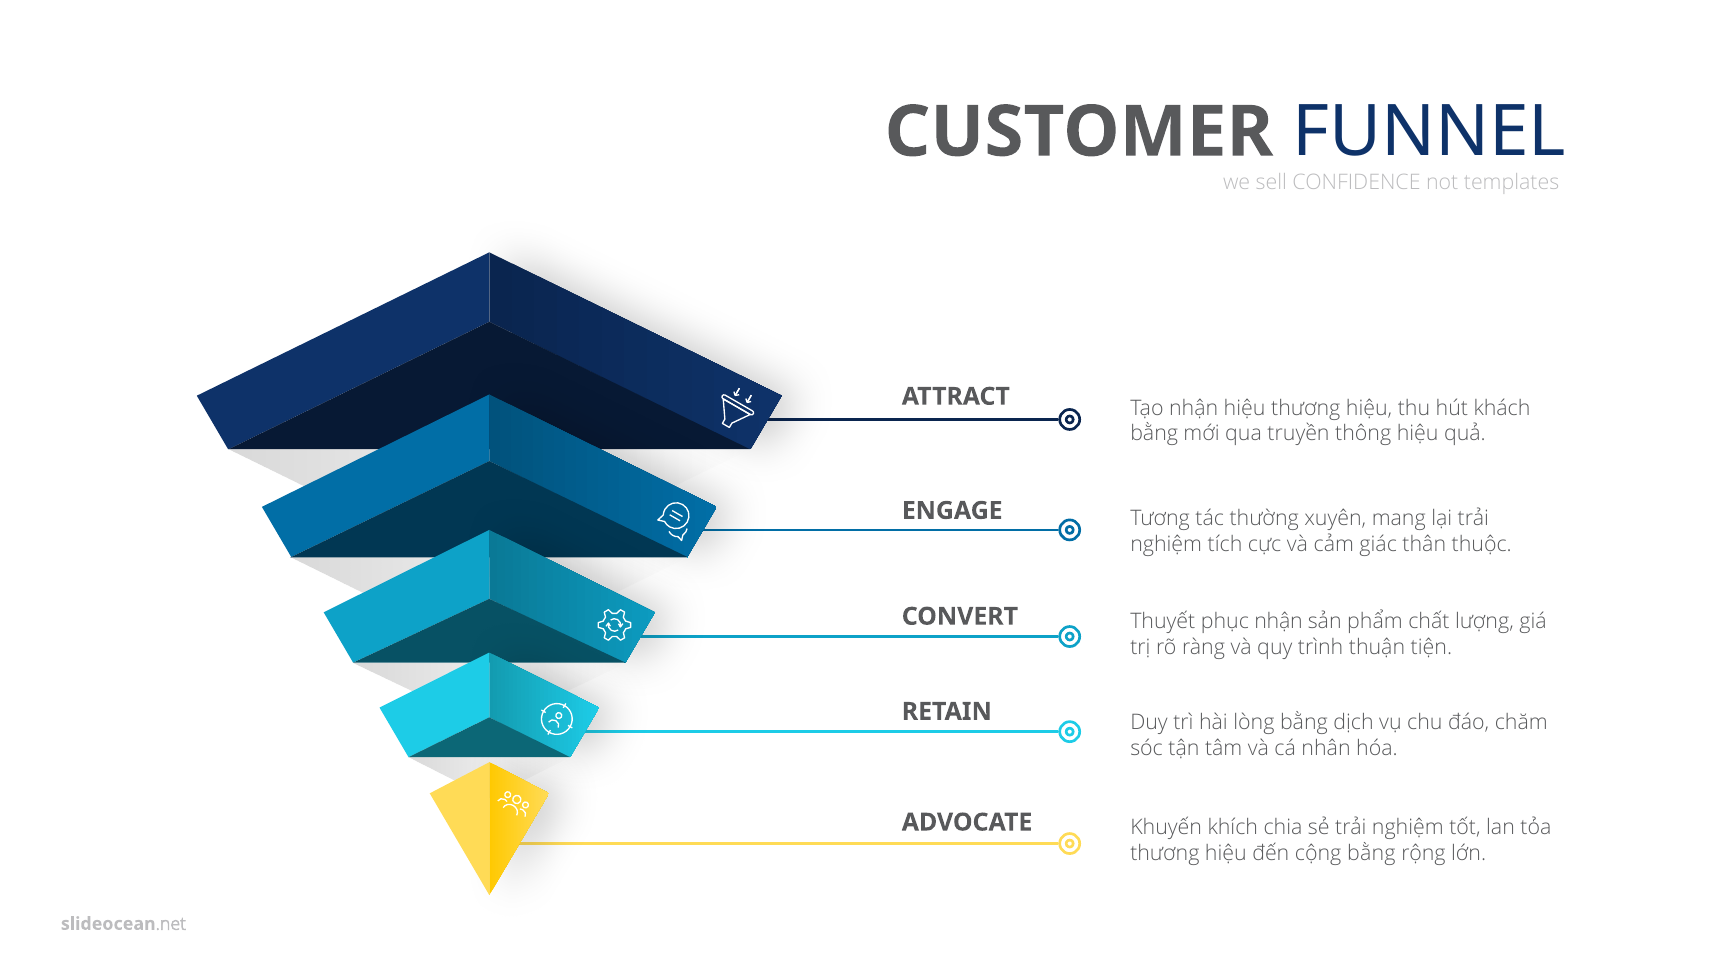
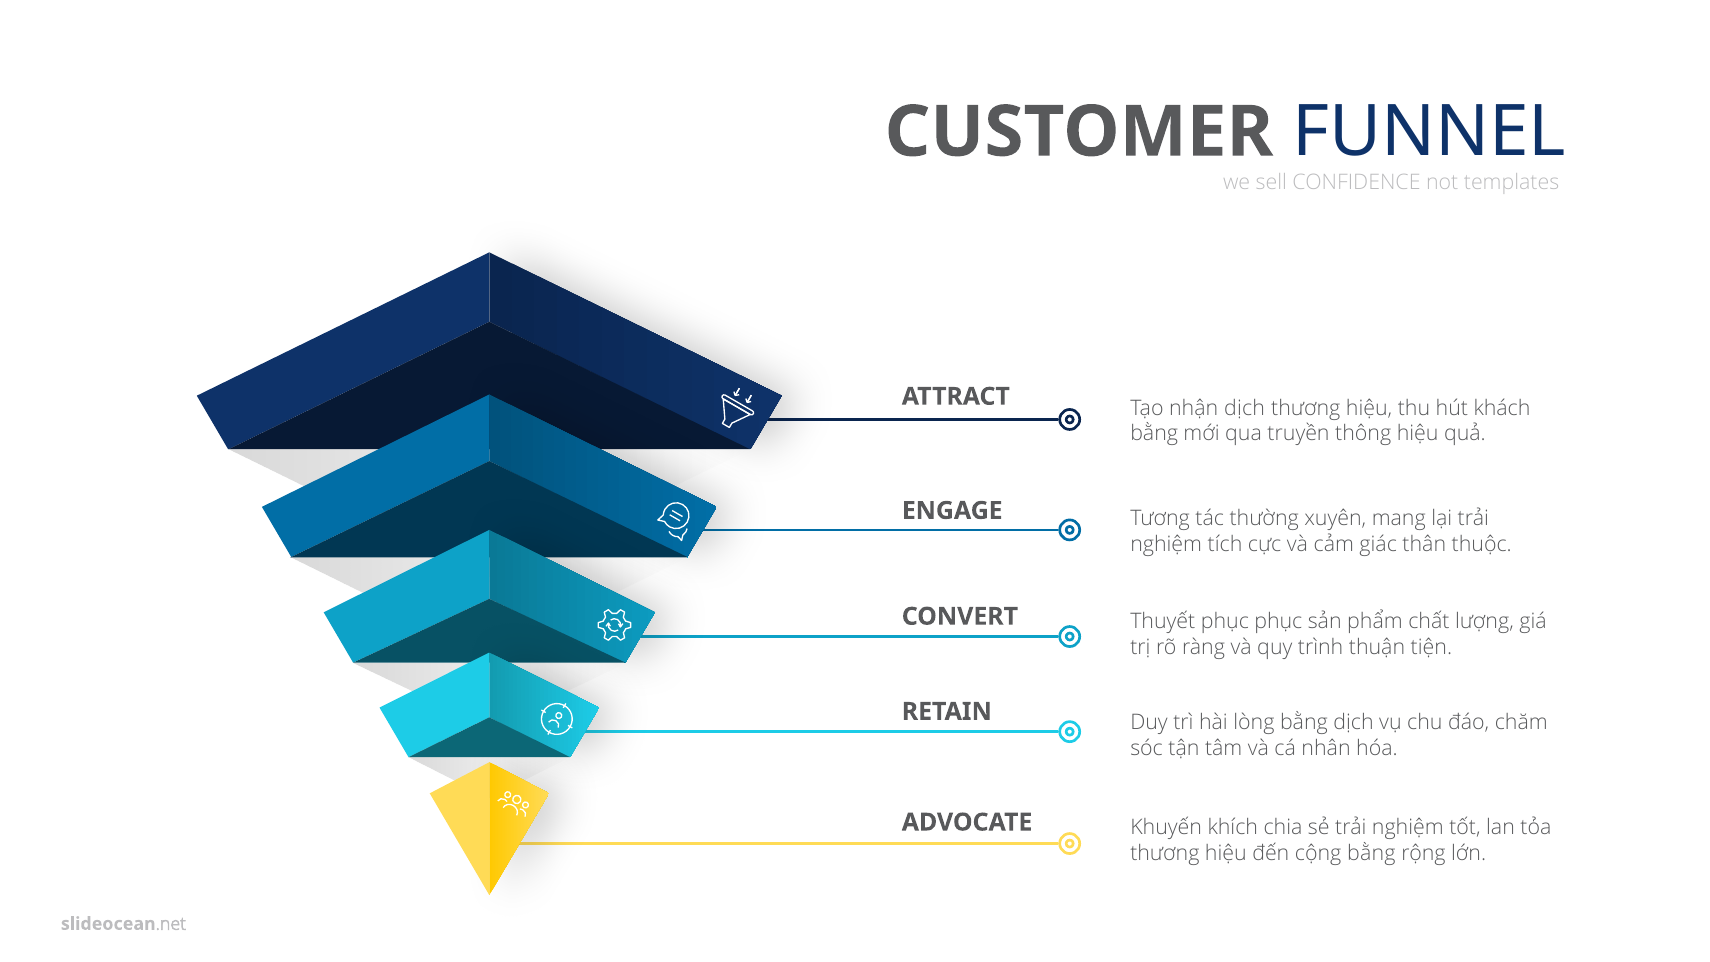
nhận hiệu: hiệu -> dịch (1245, 408)
phục nhận: nhận -> phục (1278, 622)
